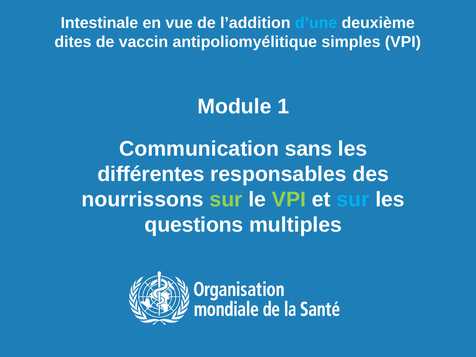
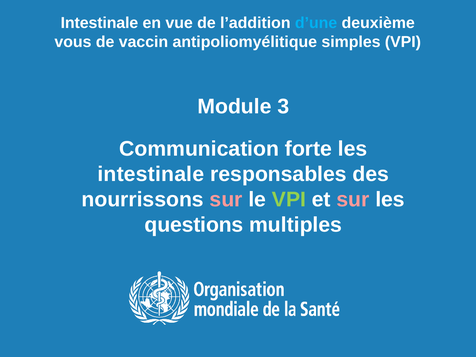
dites: dites -> vous (73, 42)
1: 1 -> 3 (283, 106)
sans: sans -> forte (308, 149)
différentes: différentes -> intestinale (151, 174)
sur colour: light green -> pink (226, 200)
sur colour: light blue -> pink (353, 200)
